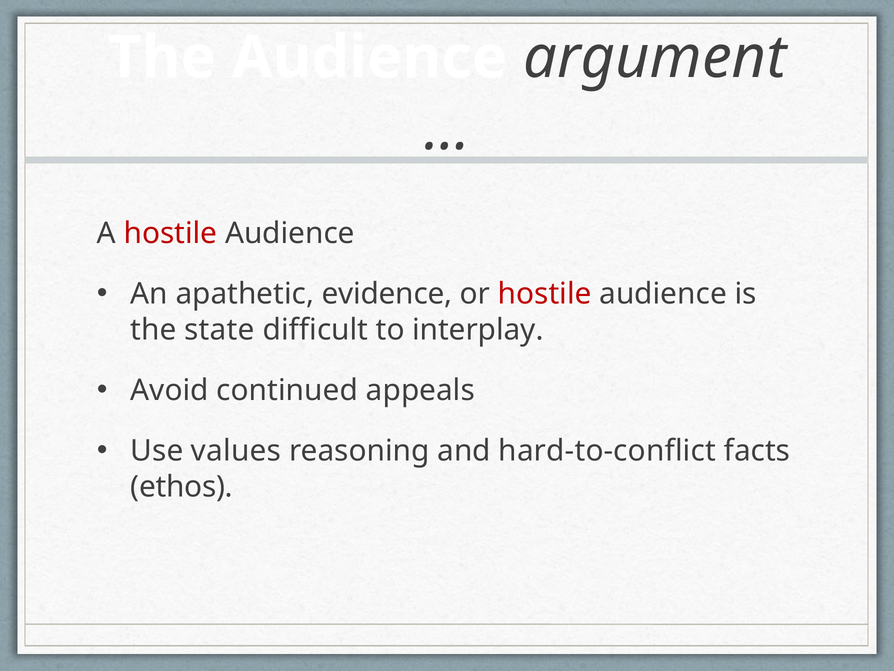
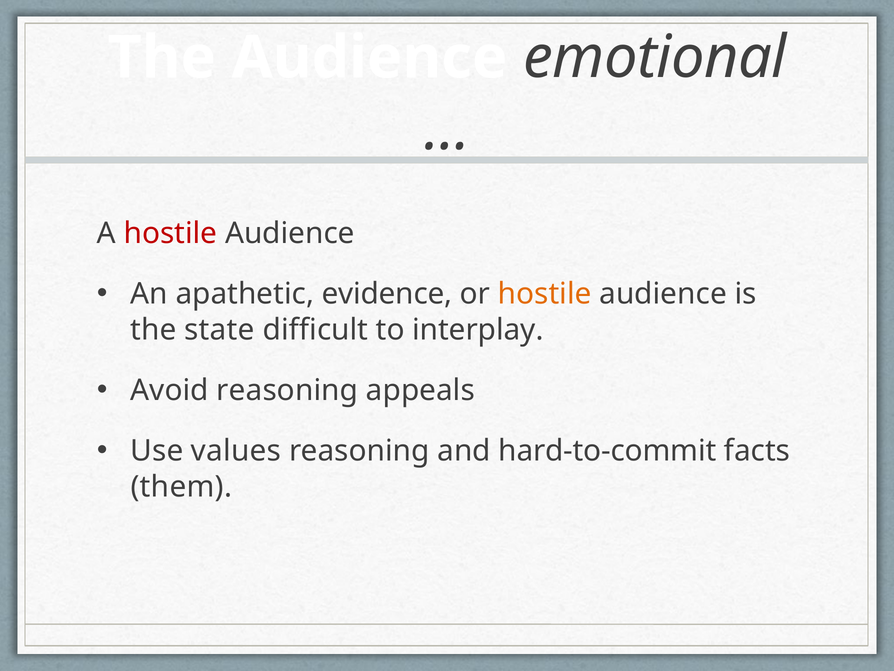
argument: argument -> emotional (655, 58)
hostile colour: red -> orange (545, 294)
Avoid continued: continued -> reasoning (287, 390)
hard-to-conflict: hard-to-conflict -> hard-to-commit (607, 451)
ethos: ethos -> them (181, 486)
